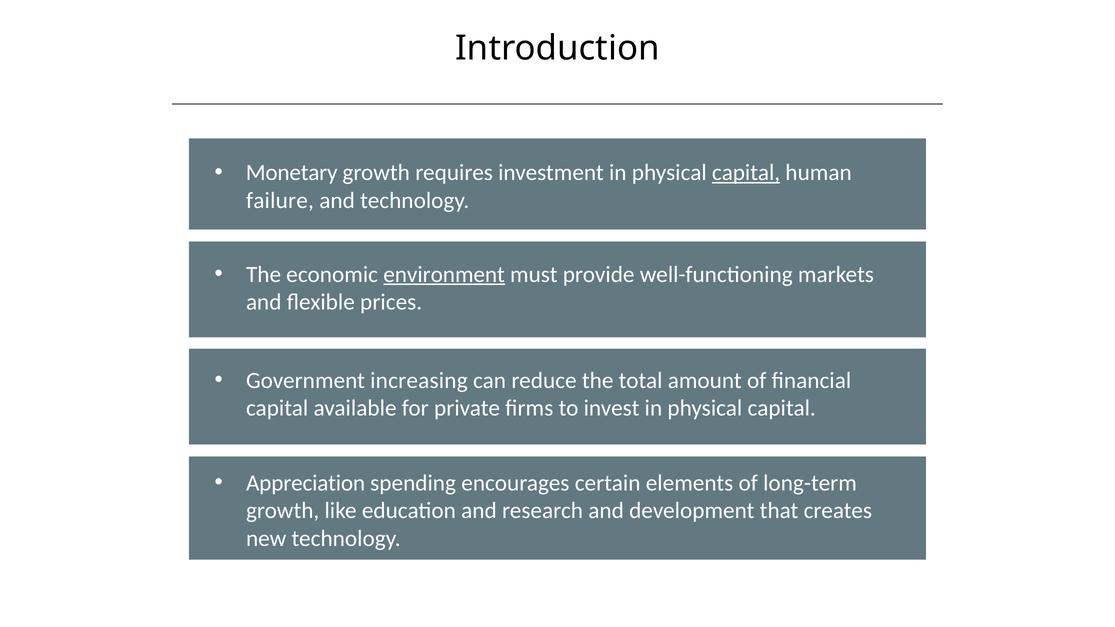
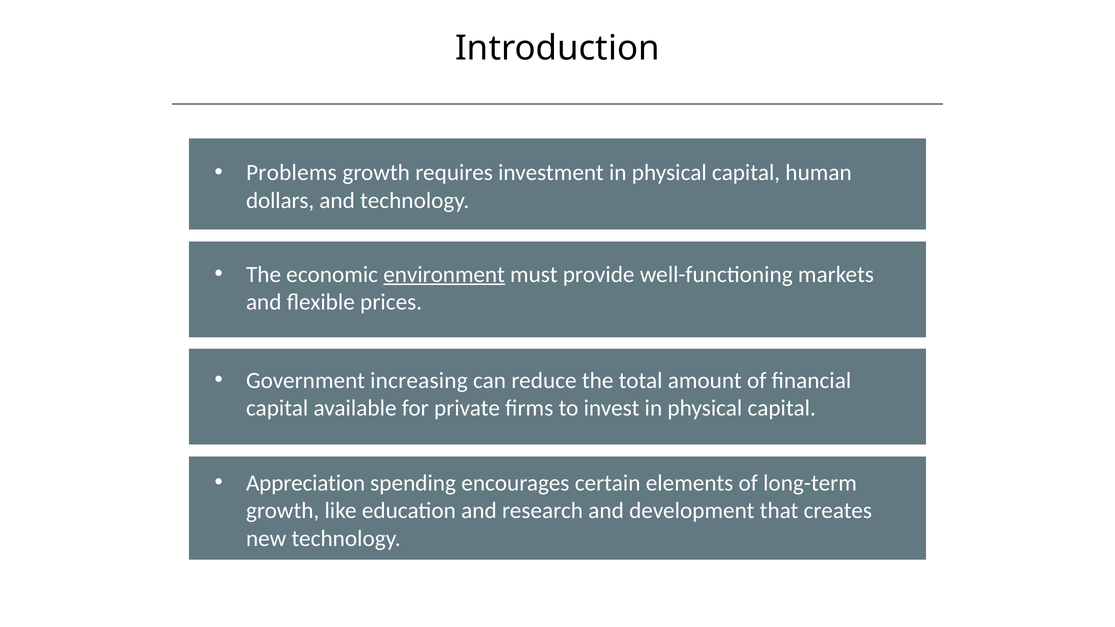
Monetary: Monetary -> Problems (291, 173)
capital underline: present -> none (746, 173)
failure: failure -> dollars (280, 201)
